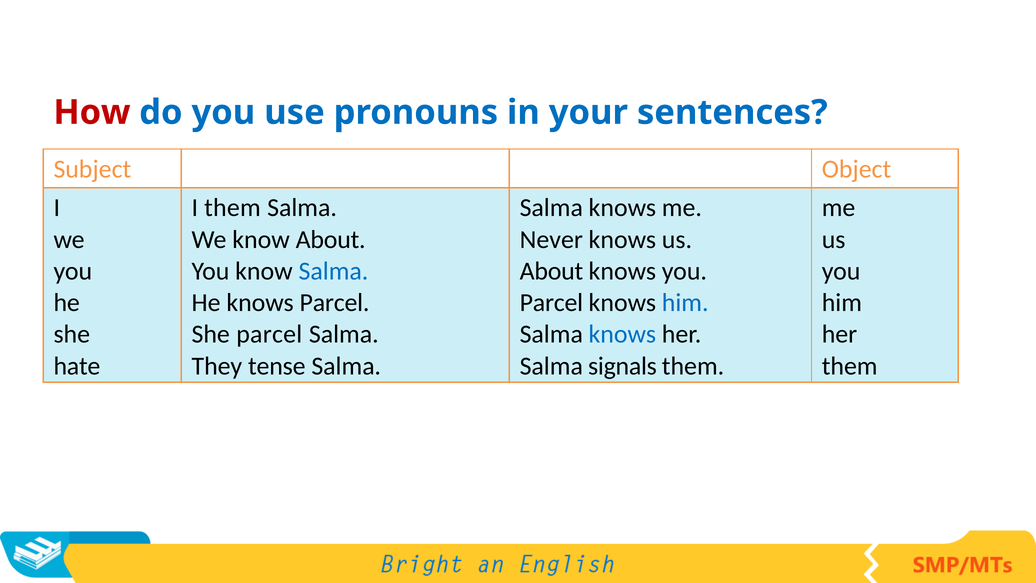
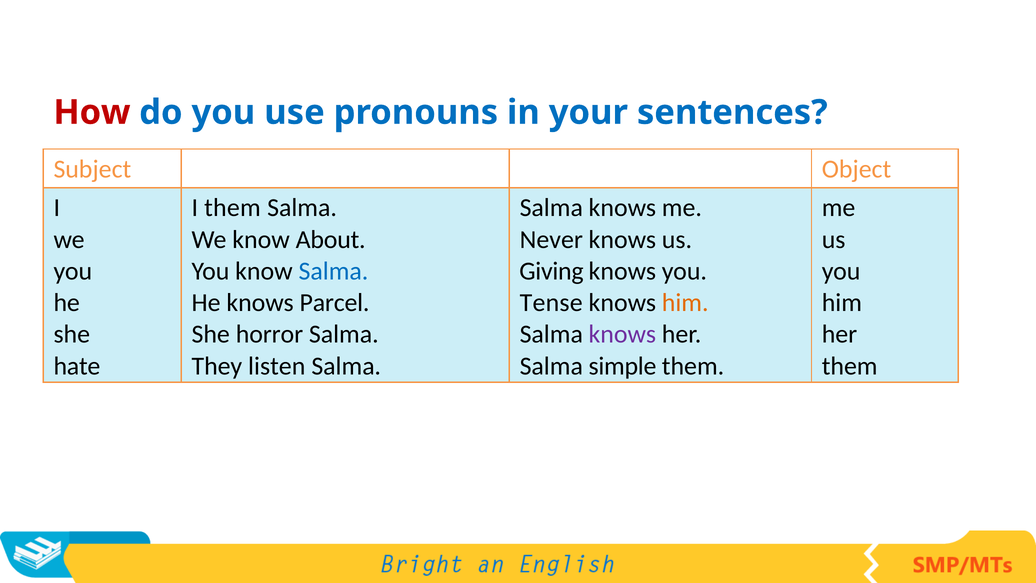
About: About -> Giving (551, 271)
Parcel: Parcel -> Tense (551, 303)
him colour: blue -> orange (685, 303)
She parcel: parcel -> horror (269, 334)
knows colour: blue -> purple (622, 334)
tense: tense -> listen (277, 366)
signals: signals -> simple (622, 366)
